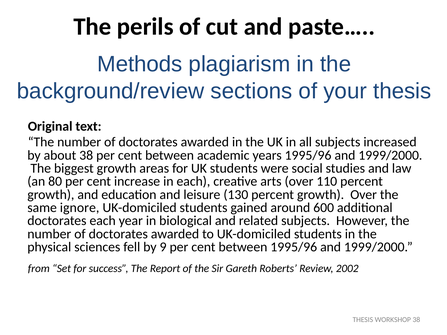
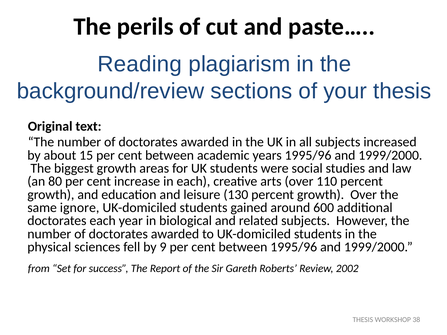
Methods: Methods -> Reading (140, 64)
about 38: 38 -> 15 (86, 155)
